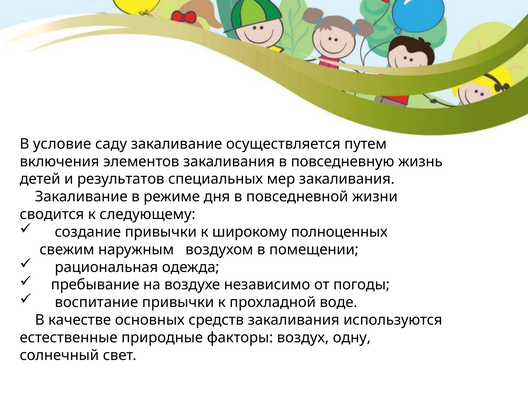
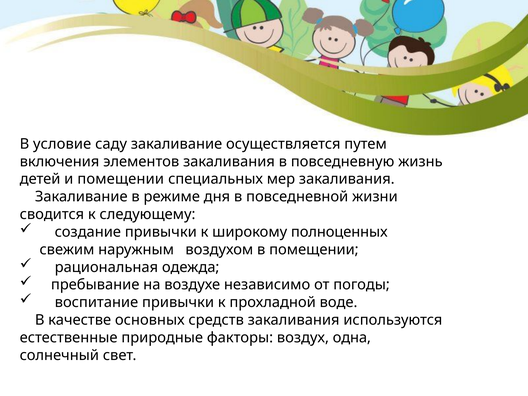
и результатов: результатов -> помещении (121, 179)
одну: одну -> одна (352, 338)
